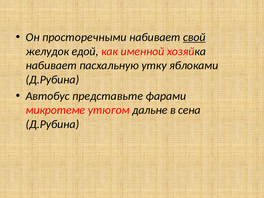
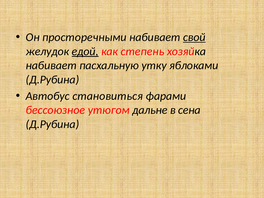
едой underline: none -> present (85, 51)
именной: именной -> степень (142, 51)
представьте: представьте -> становиться (108, 96)
микротеме: микротеме -> бессоюзное (55, 110)
